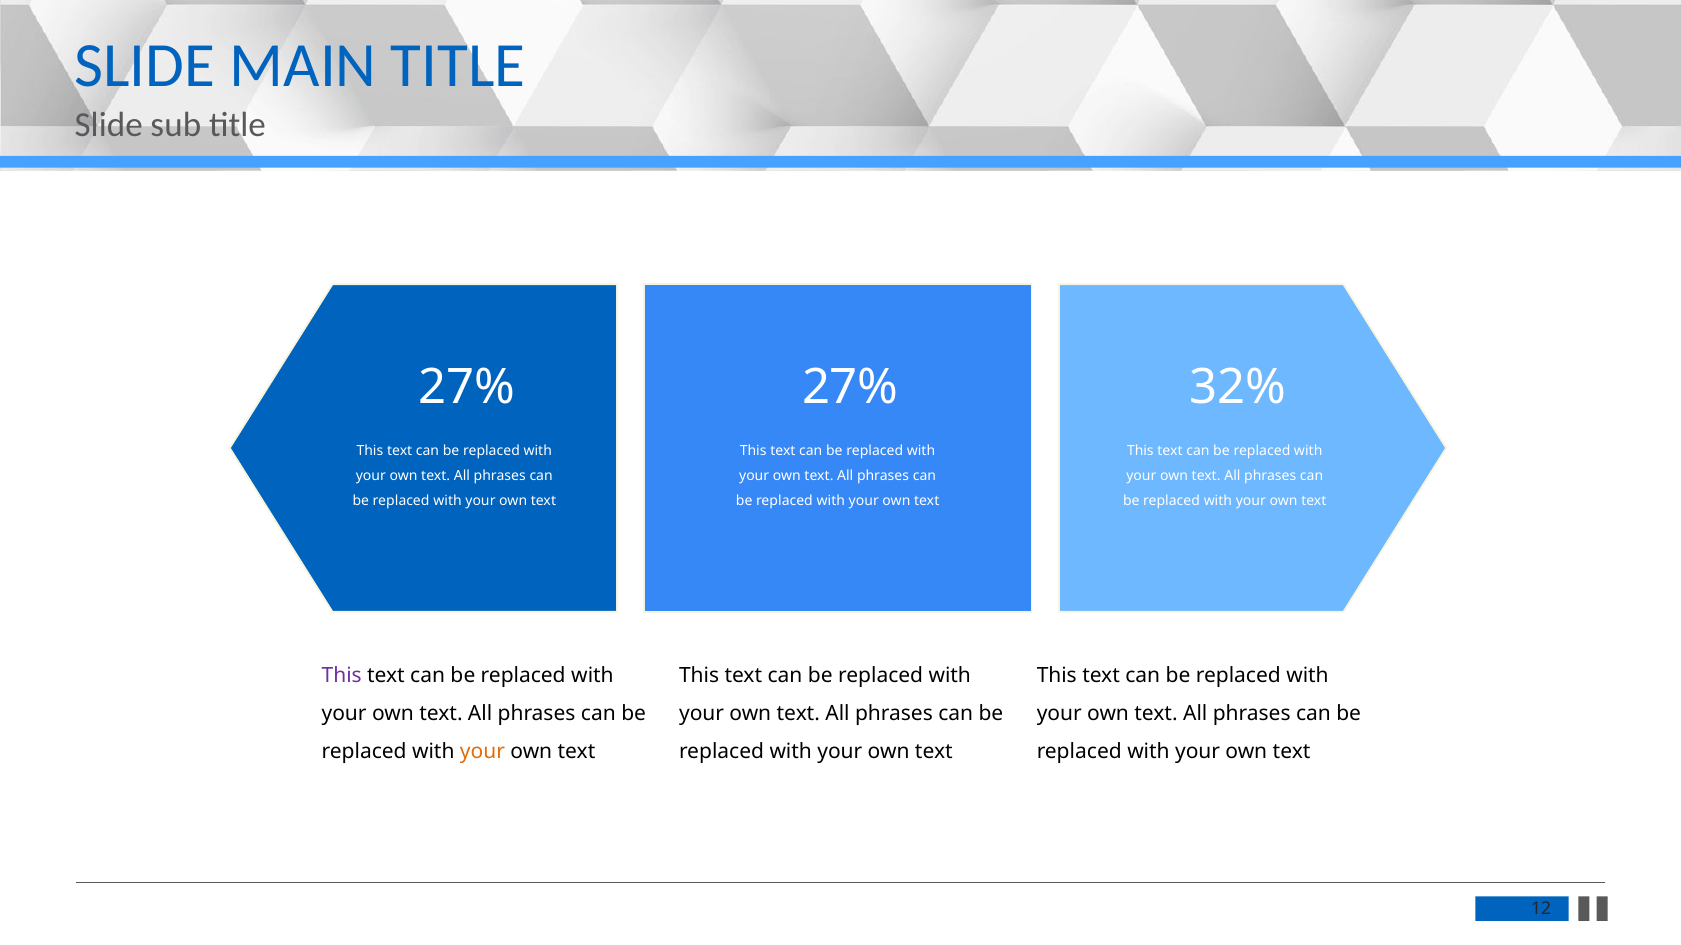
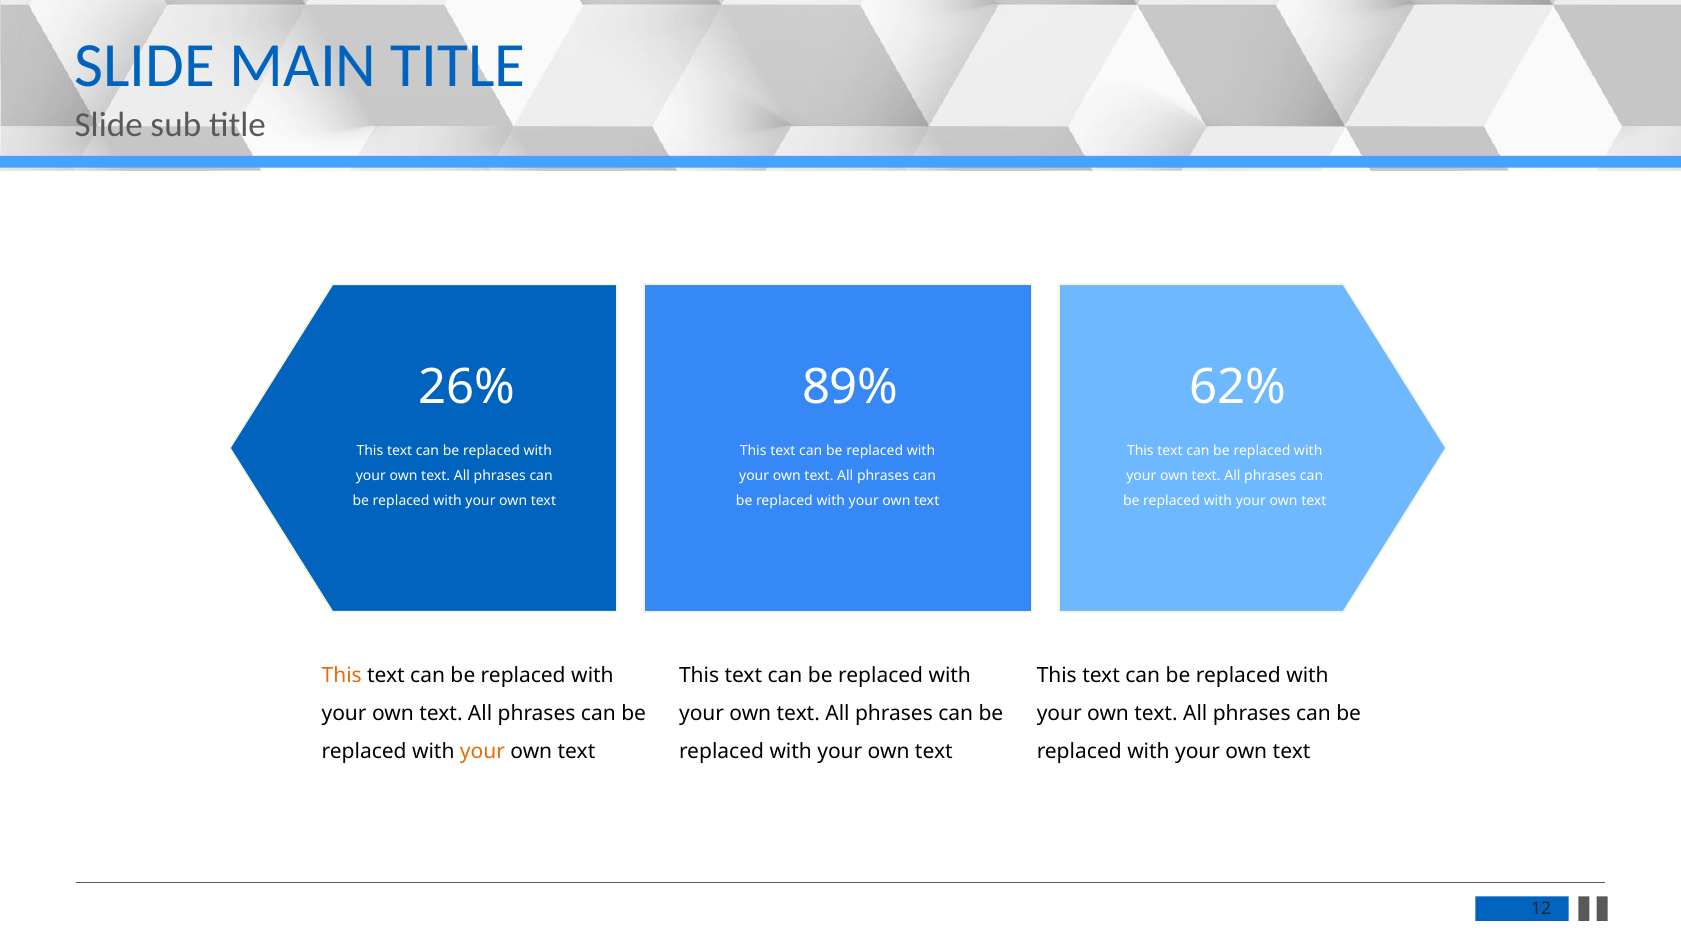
27%: 27% -> 26% (467, 387)
27%: 27% -> 89% (850, 387)
32%: 32% -> 62% (1238, 387)
This colour: purple -> orange (342, 676)
